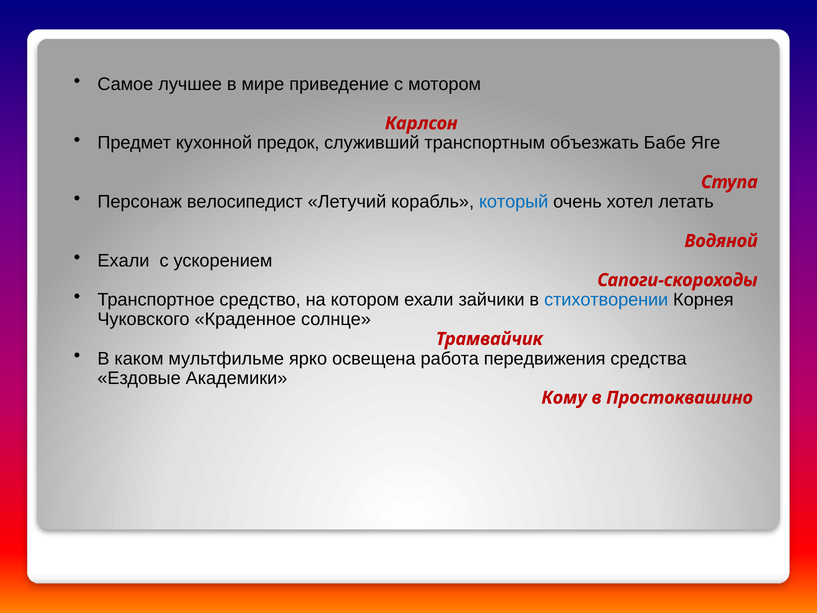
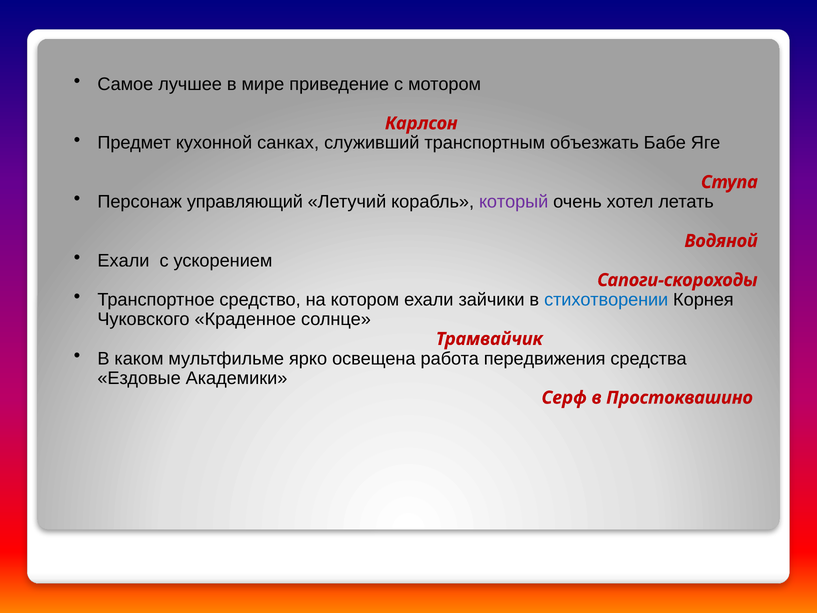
предок: предок -> санках (288, 143)
велосипедист: велосипедист -> управляющий (245, 202)
который colour: blue -> purple (514, 202)
Кому: Кому -> Серф (564, 398)
